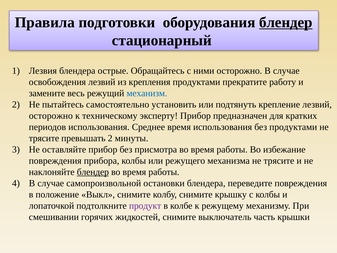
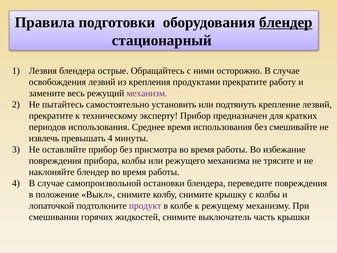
механизм colour: blue -> purple (147, 93)
осторожно: осторожно -> прекратите (51, 116)
без продуктами: продуктами -> смешивайте (293, 127)
трясите: трясите -> извлечь (44, 138)
превышать 2: 2 -> 4 (110, 138)
блендер underline: present -> none (93, 172)
